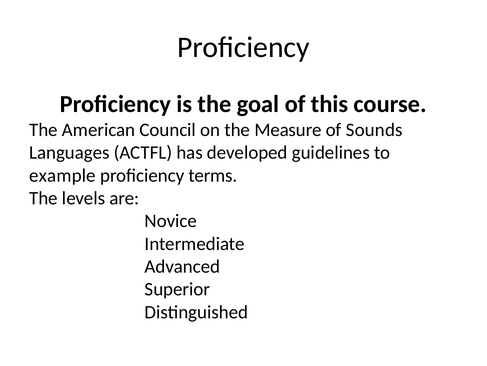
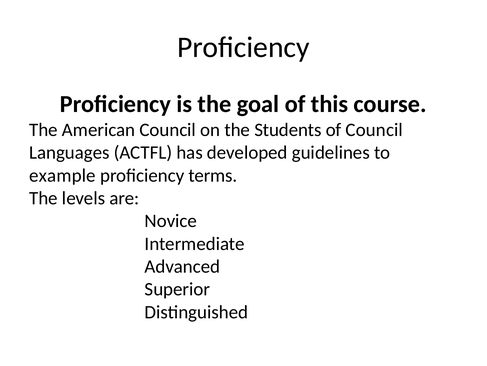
Measure: Measure -> Students (288, 130)
of Sounds: Sounds -> Council (374, 130)
